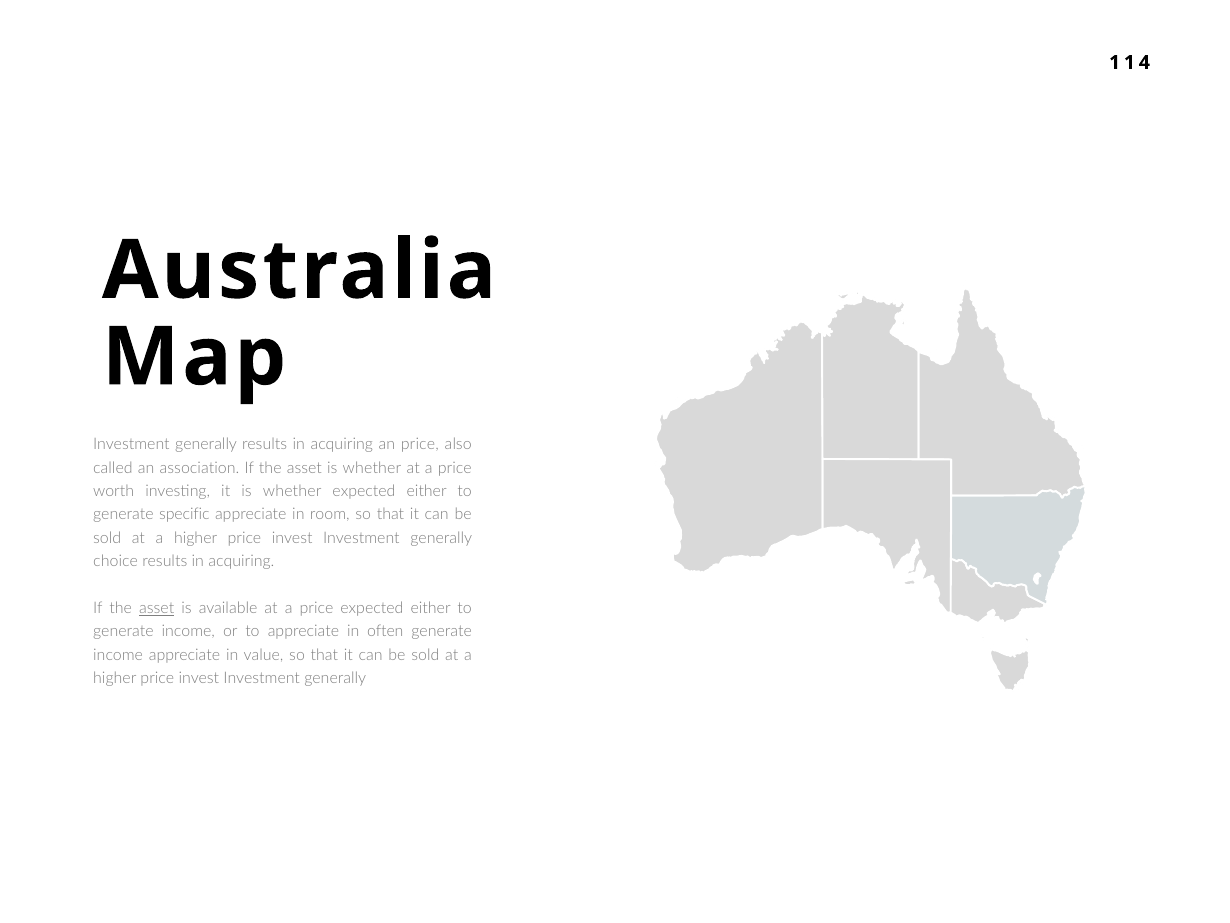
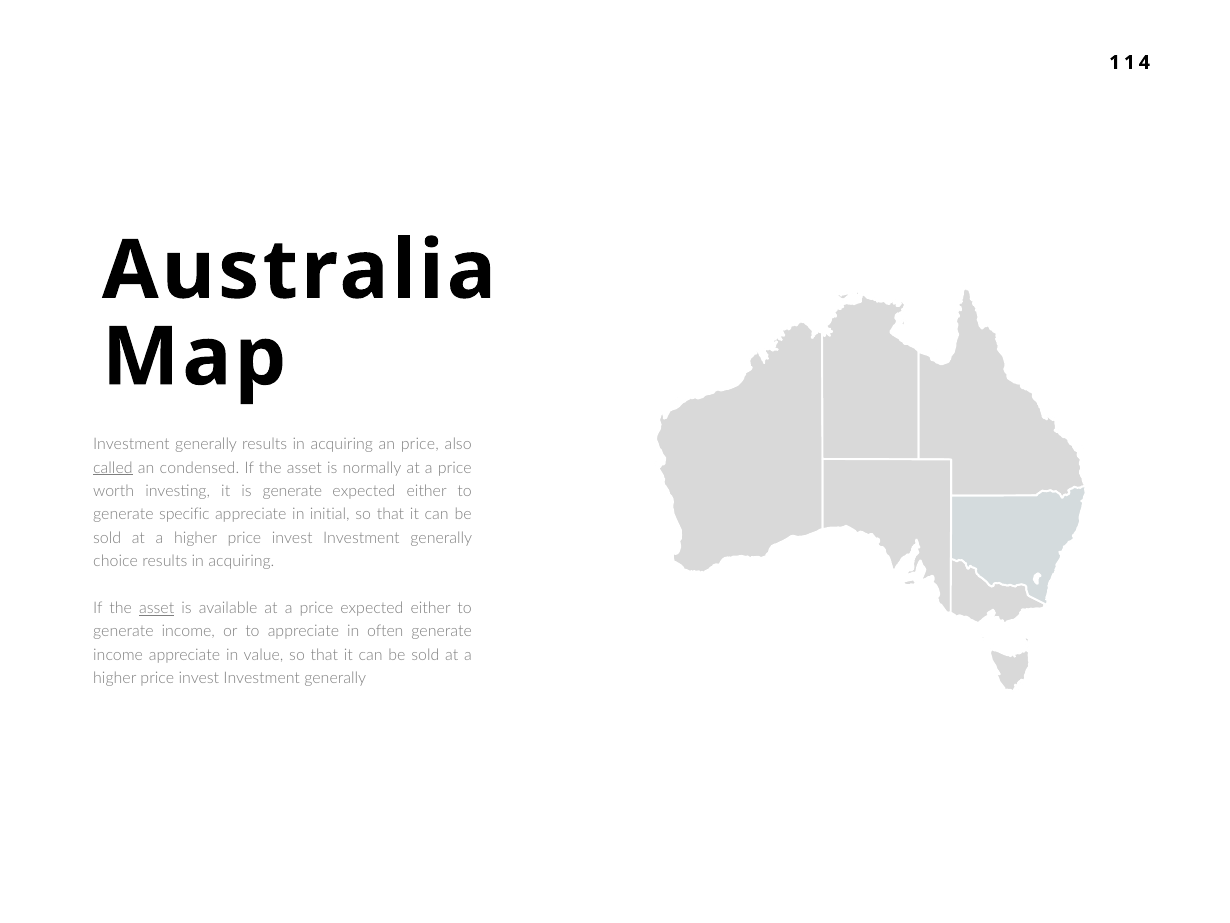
called underline: none -> present (113, 468)
association: association -> condensed (199, 468)
asset is whether: whether -> normally (372, 468)
it is whether: whether -> generate (292, 491)
room: room -> initial (330, 514)
